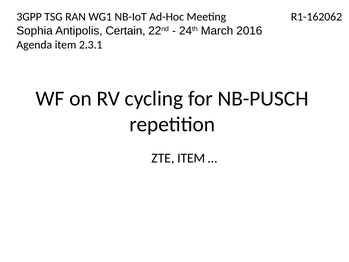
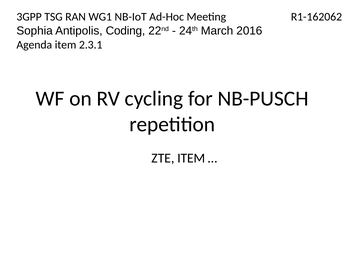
Certain: Certain -> Coding (125, 31)
